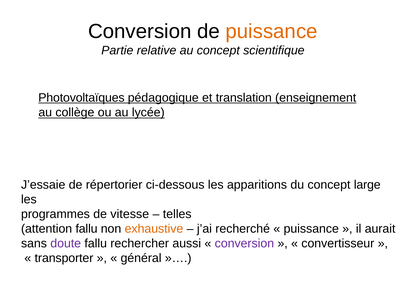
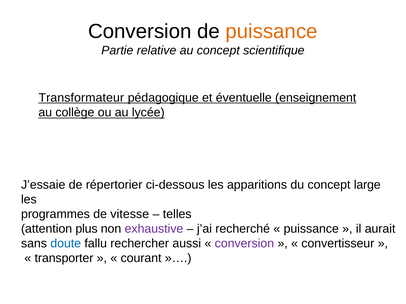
Photovoltaïques: Photovoltaïques -> Transformateur (81, 98)
translation: translation -> éventuelle (244, 98)
attention fallu: fallu -> plus (87, 229)
exhaustive colour: orange -> purple (154, 229)
doute colour: purple -> blue (66, 244)
général: général -> courant (141, 259)
